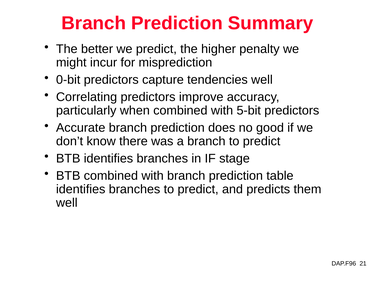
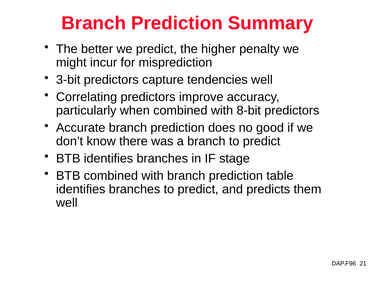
0-bit: 0-bit -> 3-bit (68, 80)
5-bit: 5-bit -> 8-bit (249, 111)
